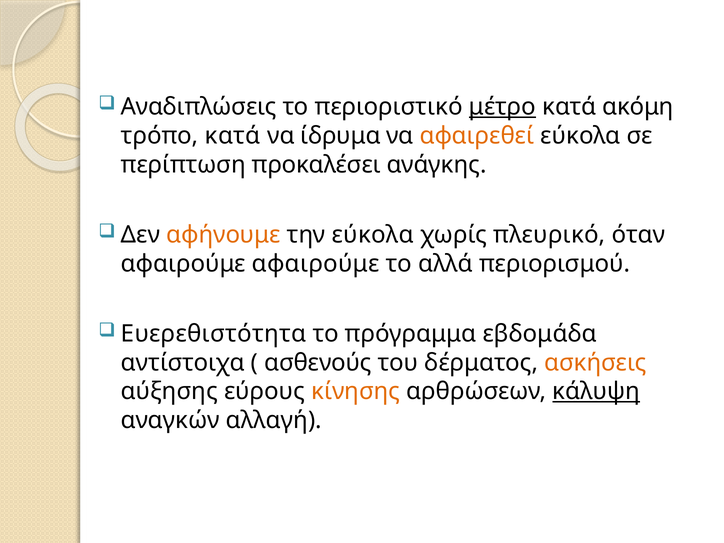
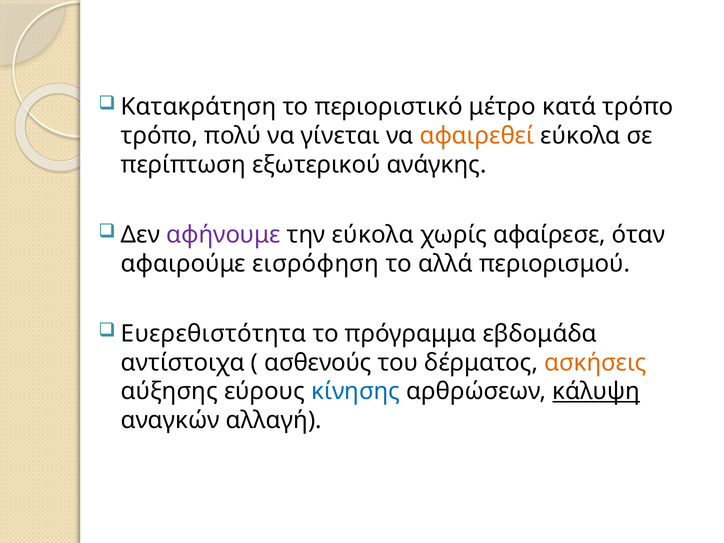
Αναδιπλώσεις: Αναδιπλώσεις -> Κατακράτηση (199, 107)
μέτρο underline: present -> none (502, 107)
κατά ακόμη: ακόμη -> τρόπο (638, 107)
τρόπο κατά: κατά -> πολύ (233, 136)
ίδρυμα: ίδρυμα -> γίνεται (340, 136)
προκαλέσει: προκαλέσει -> εξωτερικού (316, 165)
αφήνουμε colour: orange -> purple (223, 235)
πλευρικό: πλευρικό -> αφαίρεσε (550, 235)
αφαιρούμε αφαιρούμε: αφαιρούμε -> εισρόφηση (316, 264)
κίνησης colour: orange -> blue (356, 392)
